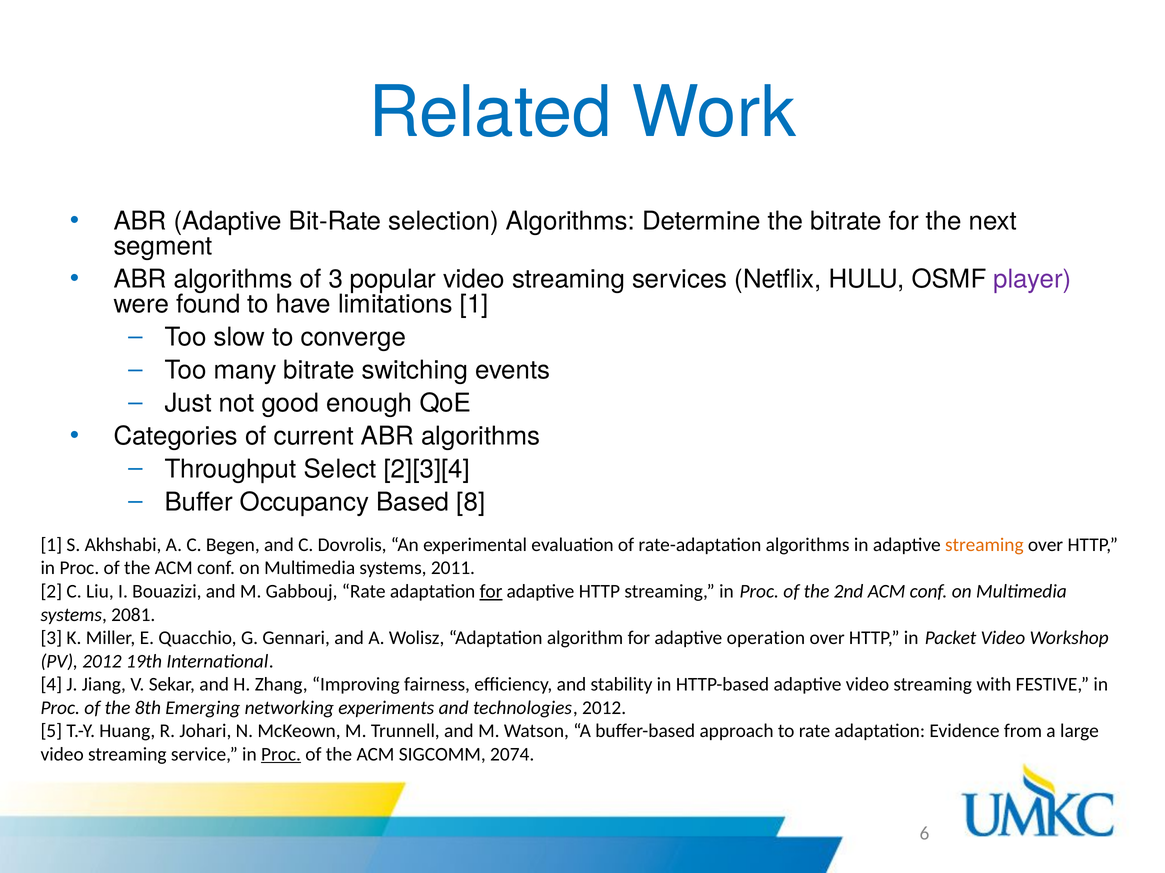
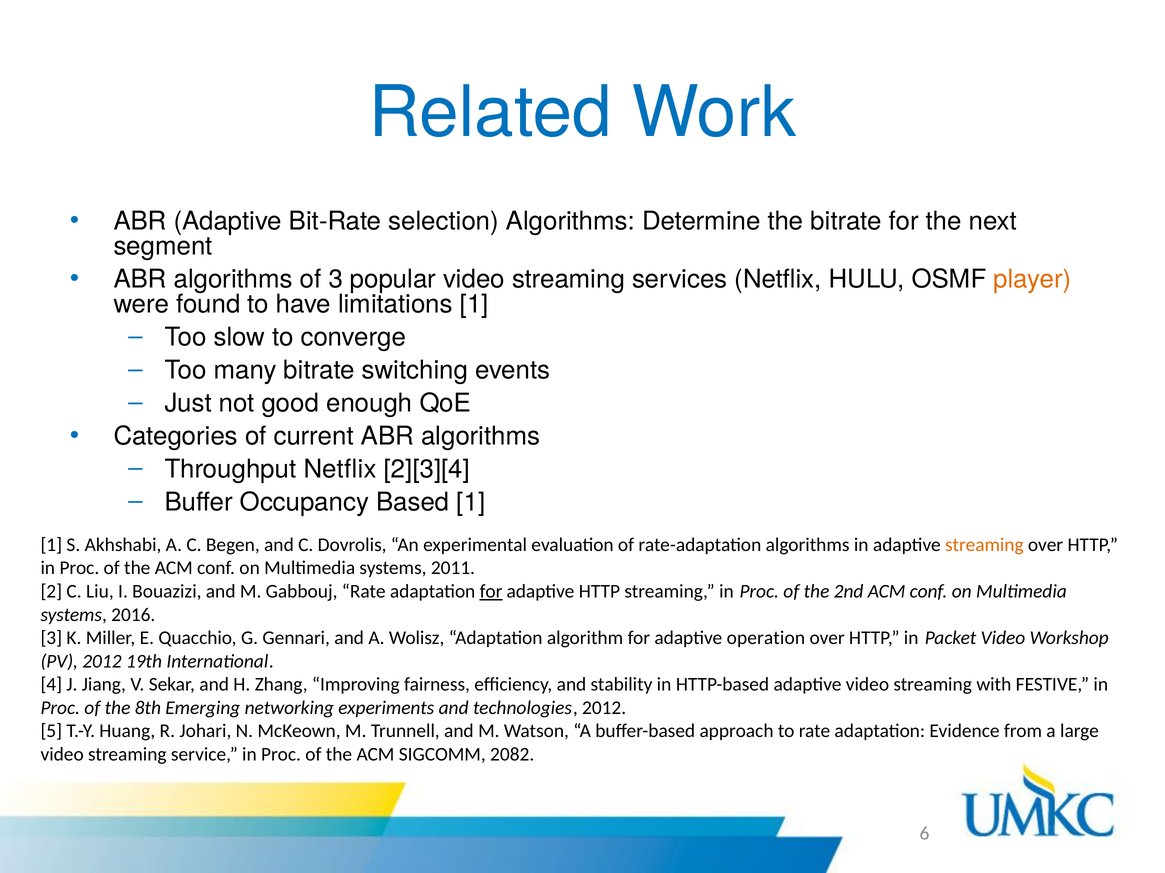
player colour: purple -> orange (1032, 279)
Throughput Select: Select -> Netflix (340, 469)
Based 8: 8 -> 1 (471, 502)
2081: 2081 -> 2016 (133, 615)
Proc underline: present -> none (281, 755)
2074: 2074 -> 2082 (512, 755)
